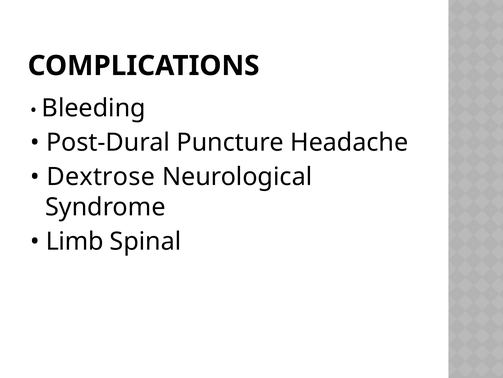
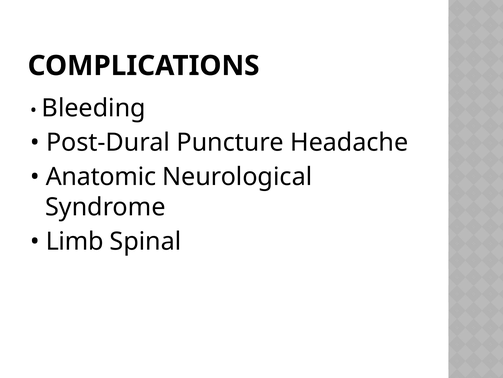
Dextrose: Dextrose -> Anatomic (101, 177)
